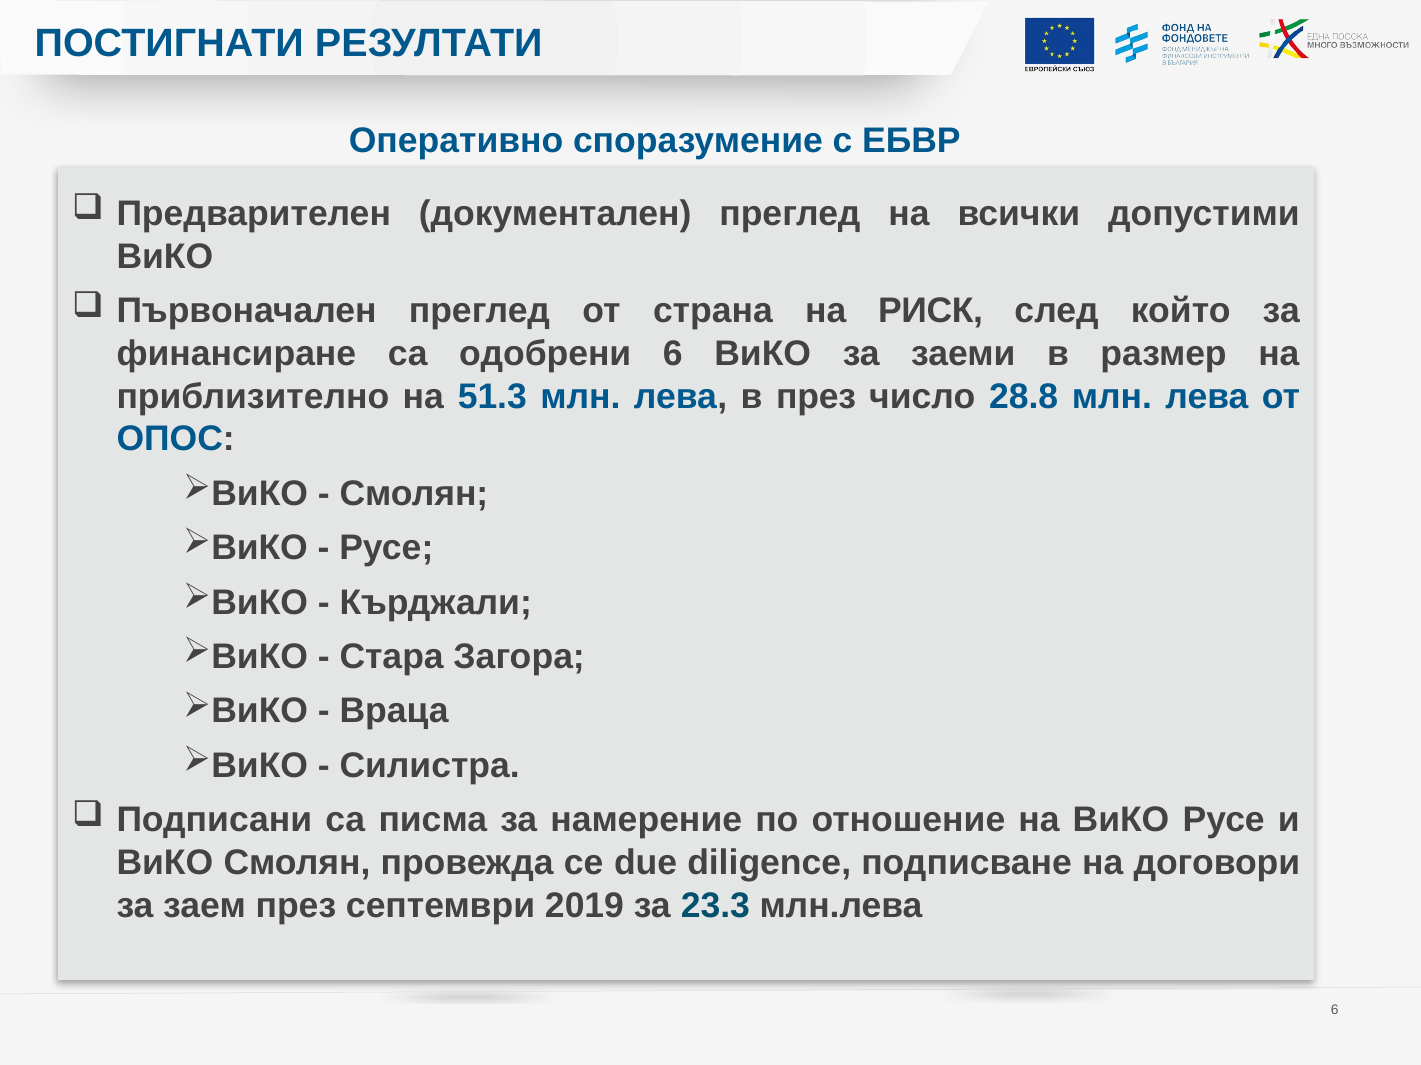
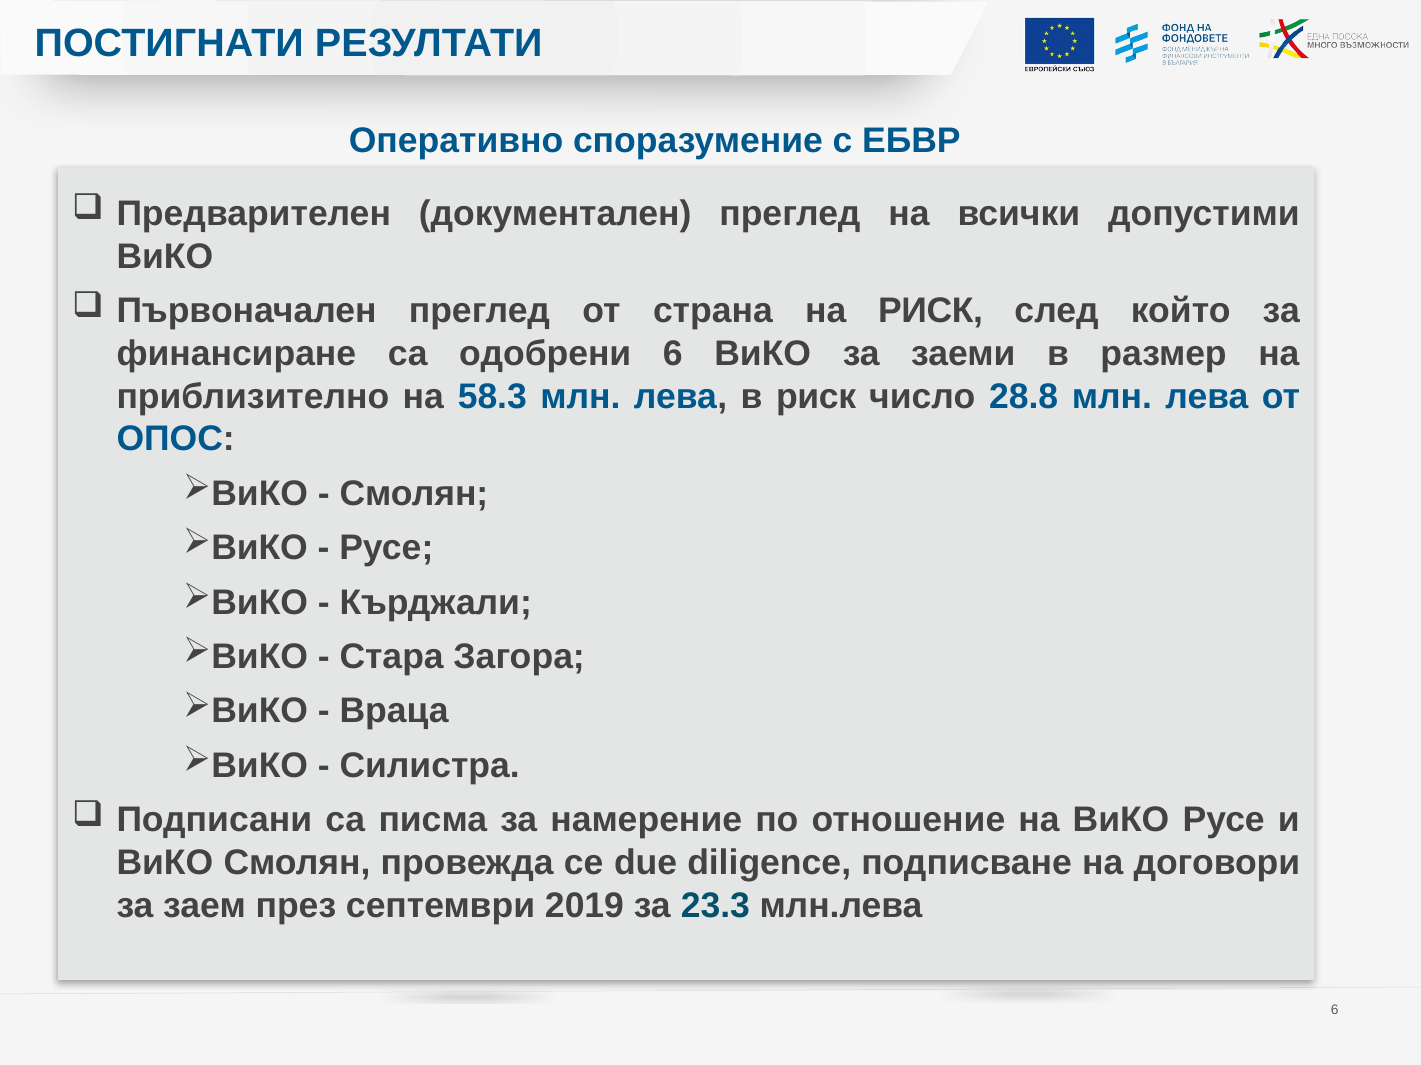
51.3: 51.3 -> 58.3 (492, 397)
в през: през -> риск (816, 397)
